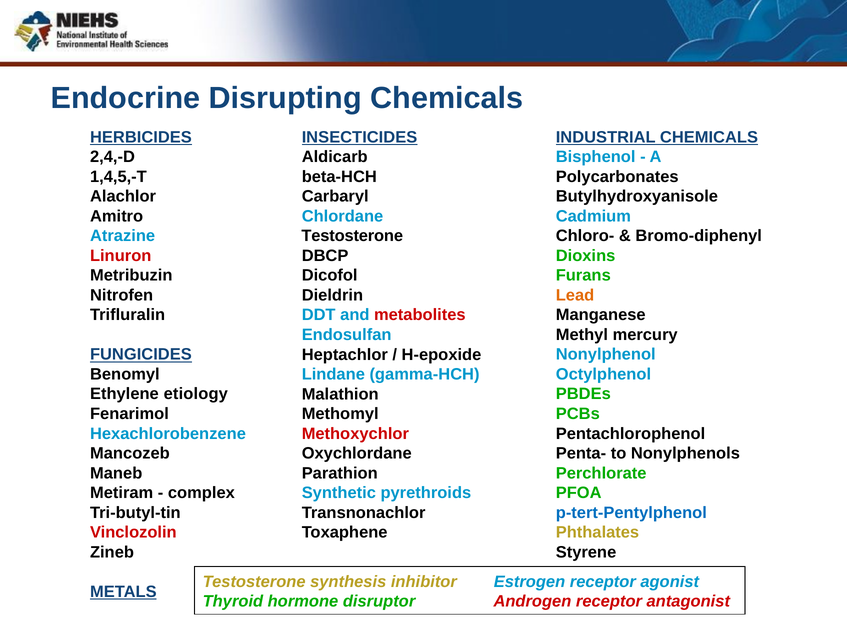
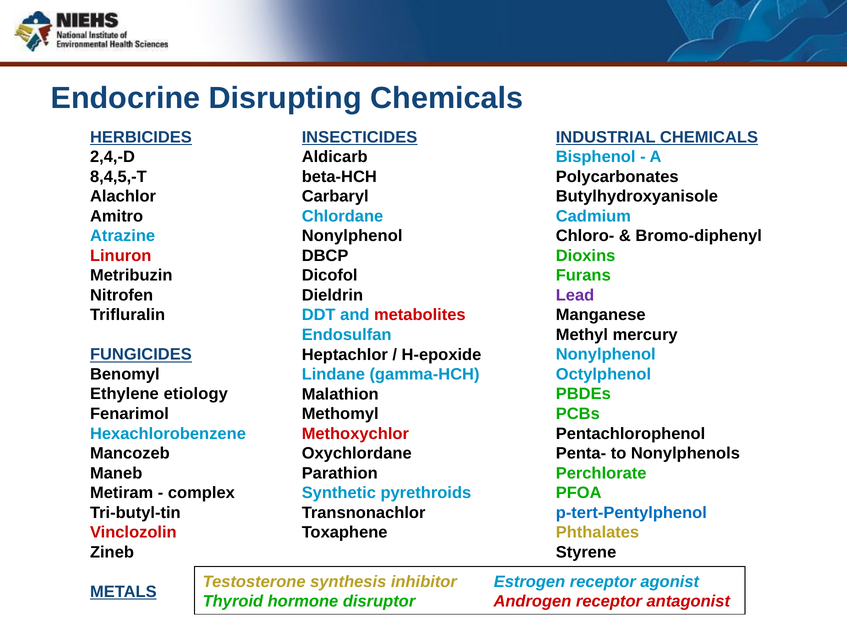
1,4,5,-T: 1,4,5,-T -> 8,4,5,-T (118, 177)
Testosterone: Testosterone -> Nonylphenol (352, 236)
Lead colour: orange -> purple (575, 295)
